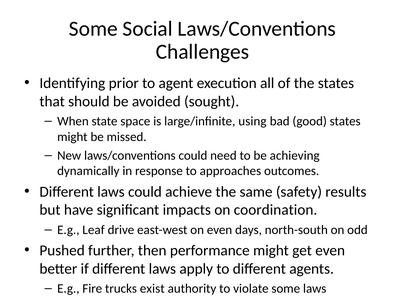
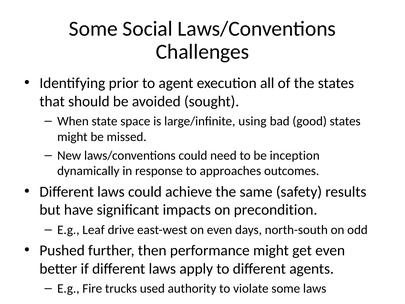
achieving: achieving -> inception (295, 155)
coordination: coordination -> precondition (276, 210)
exist: exist -> used (152, 288)
